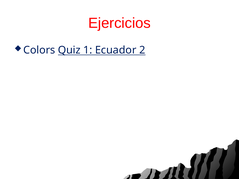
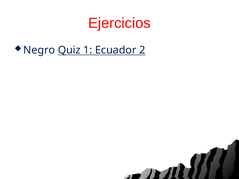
Colors: Colors -> Negro (39, 50)
